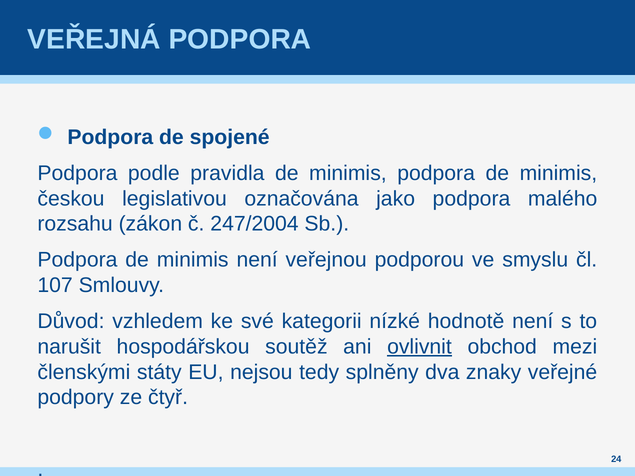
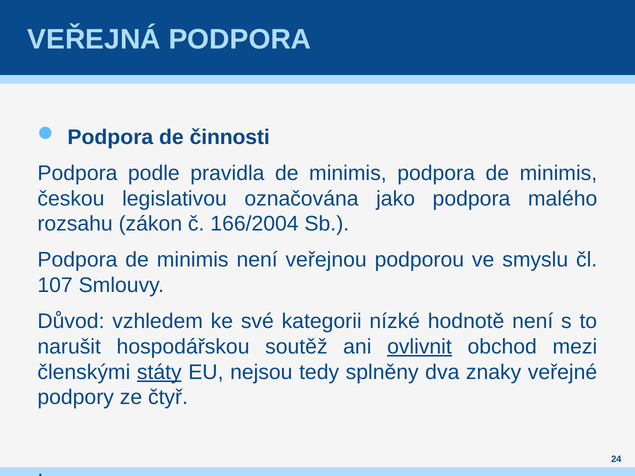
spojené: spojené -> činnosti (230, 137)
247/2004: 247/2004 -> 166/2004 (255, 224)
státy underline: none -> present (159, 372)
